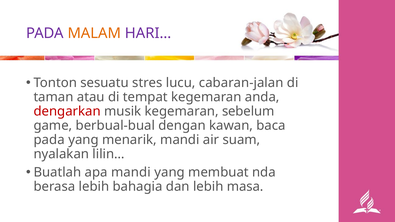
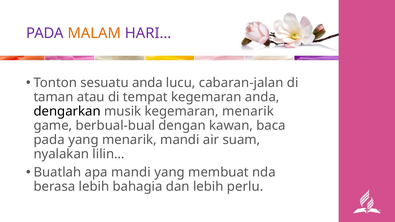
sesuatu stres: stres -> anda (147, 83)
dengarkan colour: red -> black (67, 111)
kegemaran sebelum: sebelum -> menarik (248, 111)
masa: masa -> perlu (245, 187)
